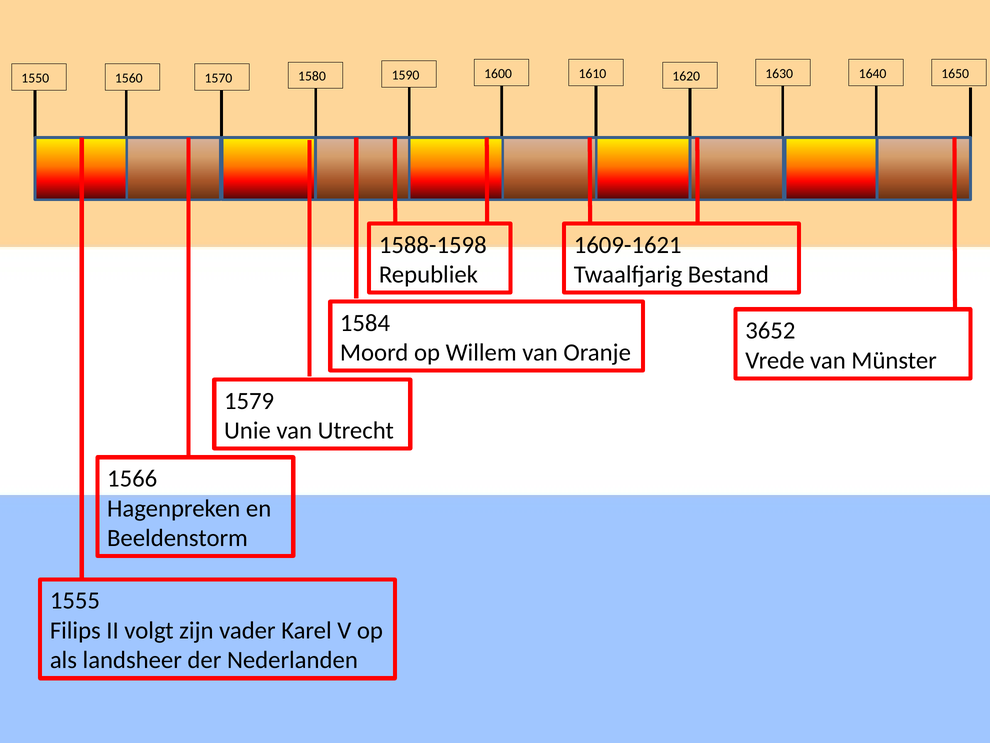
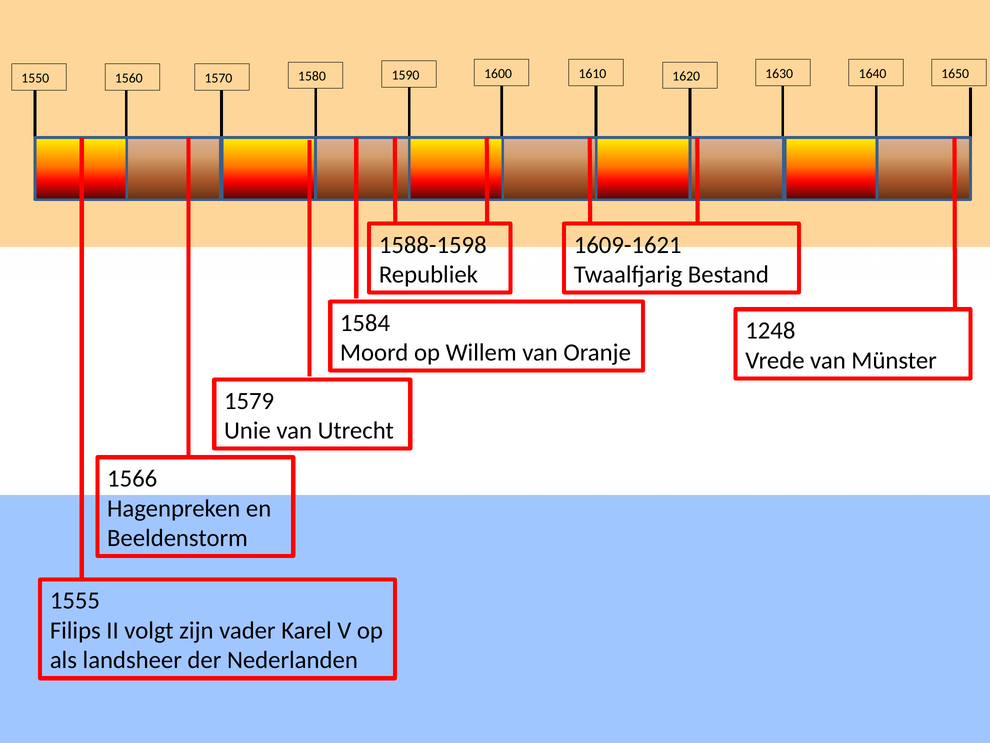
3652: 3652 -> 1248 (770, 330)
